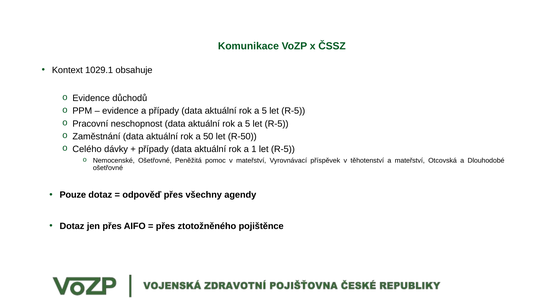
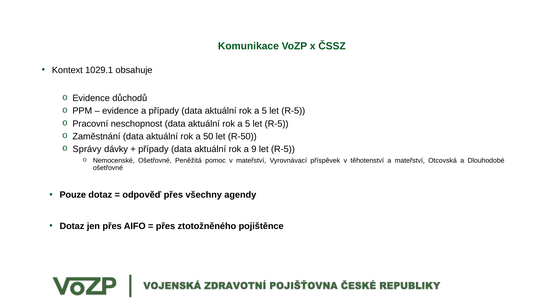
Celého: Celého -> Správy (87, 149)
1: 1 -> 9 (254, 149)
